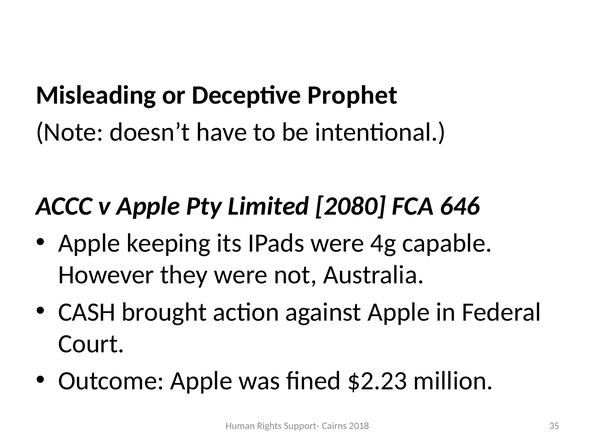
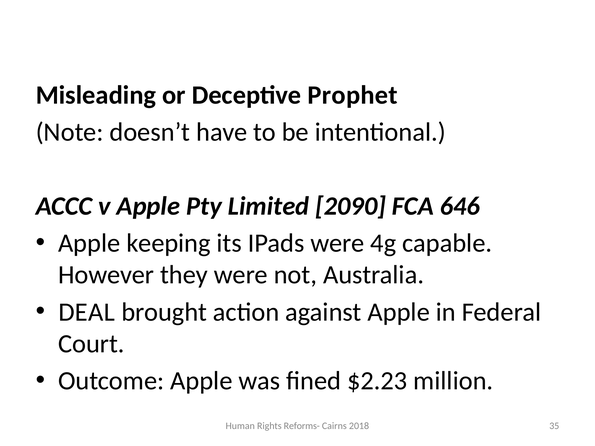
2080: 2080 -> 2090 (351, 206)
CASH: CASH -> DEAL (87, 312)
Support-: Support- -> Reforms- (302, 426)
